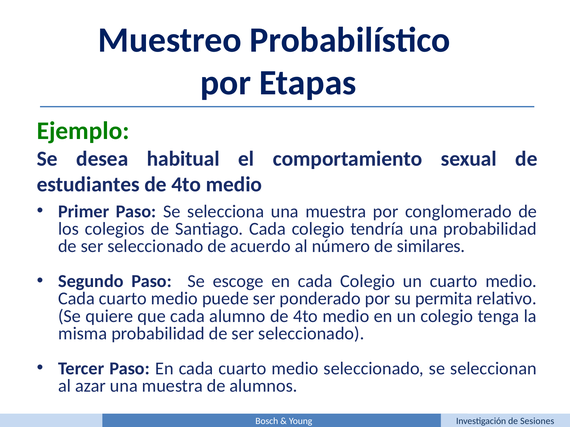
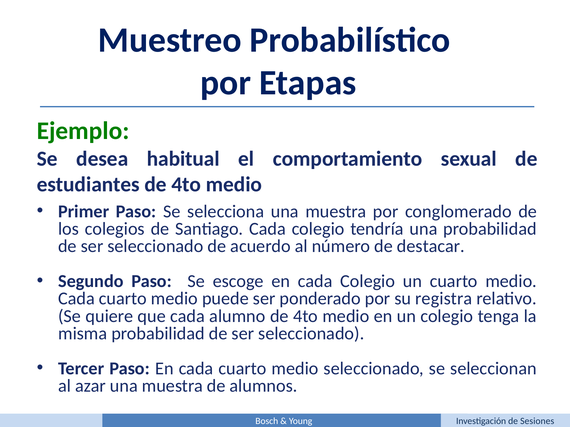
similares: similares -> destacar (431, 247)
permita: permita -> registra (444, 299)
